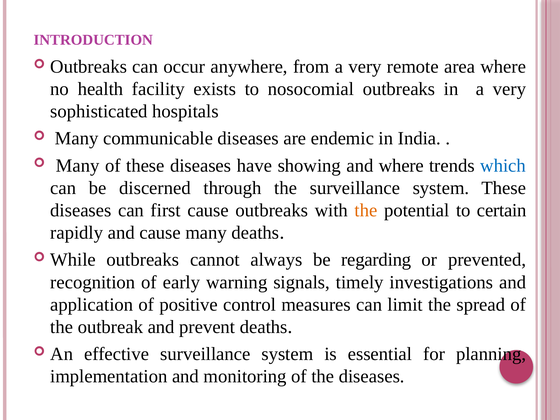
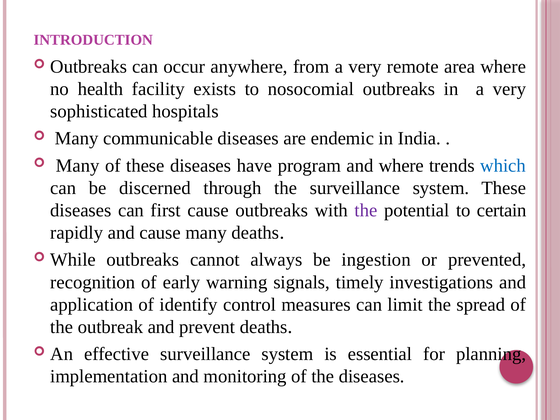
showing: showing -> program (309, 166)
the colour: orange -> purple (366, 210)
regarding: regarding -> ingestion (376, 260)
positive: positive -> identify (189, 305)
